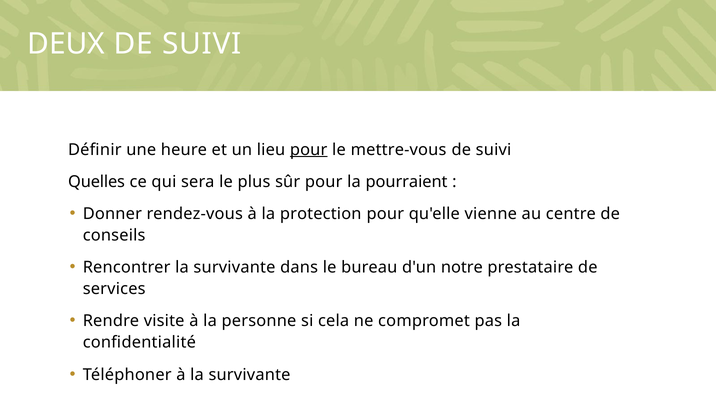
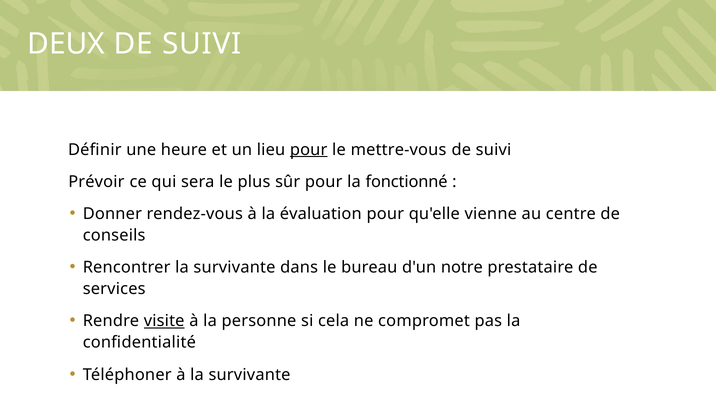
Quelles: Quelles -> Prévoir (96, 182)
pourraient: pourraient -> fonctionné (407, 182)
protection: protection -> évaluation (321, 214)
visite underline: none -> present (164, 322)
